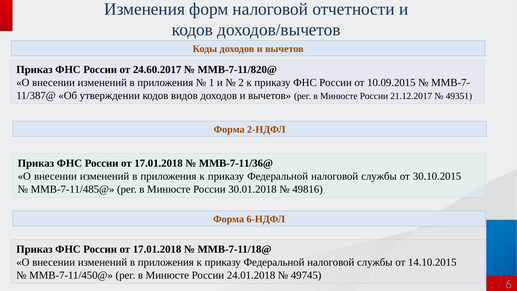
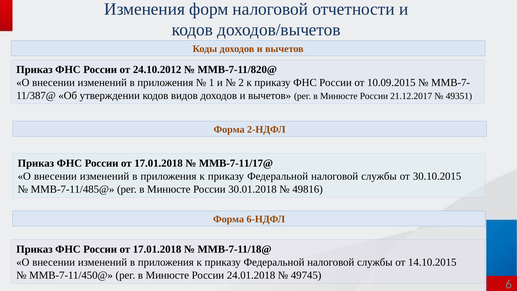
24.60.2017: 24.60.2017 -> 24.10.2012 (157, 70)
ММВ-7-11/36@: ММВ-7-11/36@ -> ММВ-7-11/17@ (236, 163)
